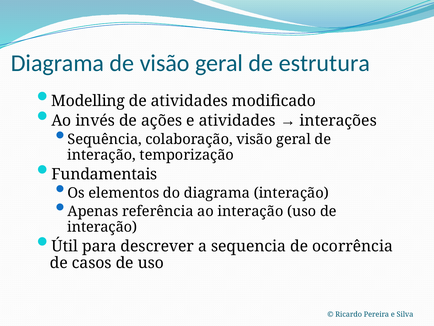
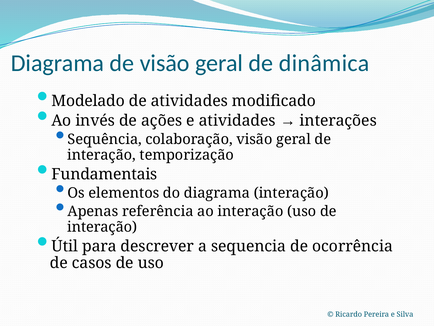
estrutura: estrutura -> dinâmica (324, 63)
Modelling: Modelling -> Modelado (88, 101)
